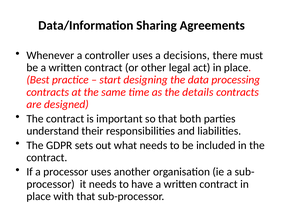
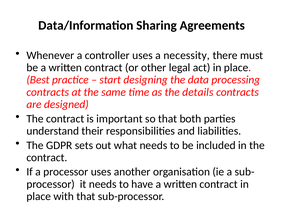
decisions: decisions -> necessity (187, 55)
